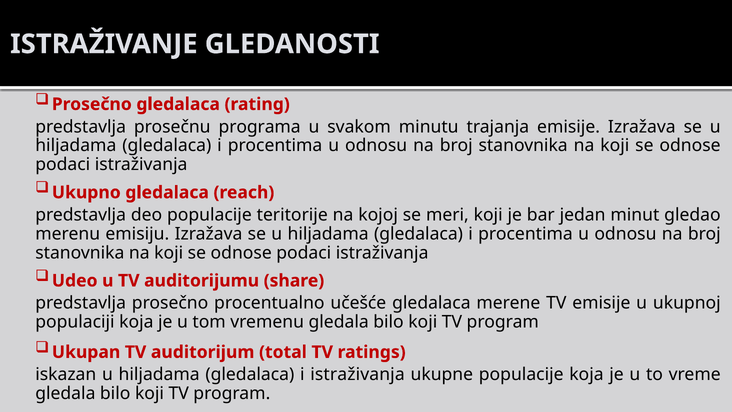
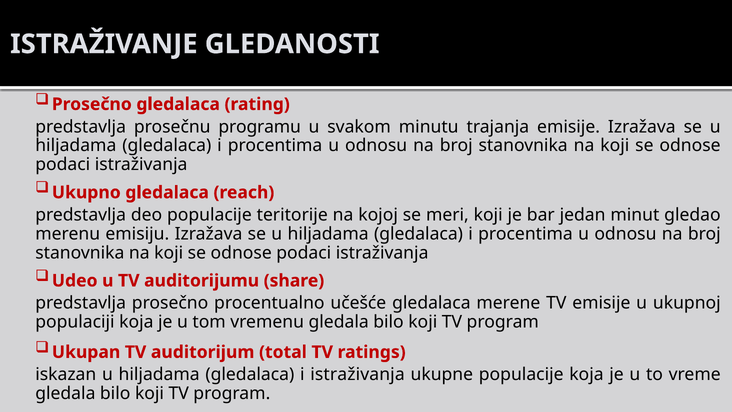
programa: programa -> programu (260, 127)
